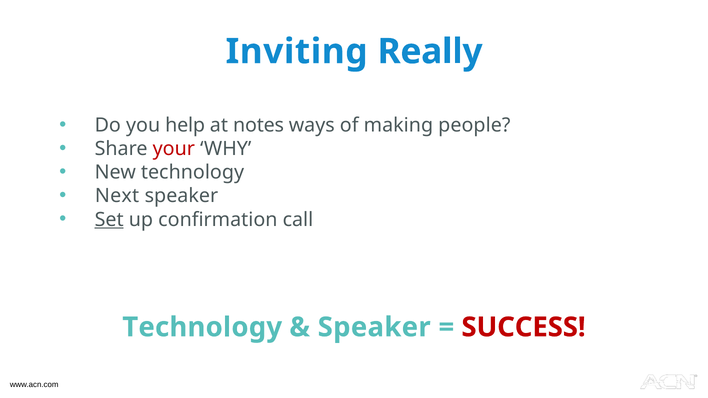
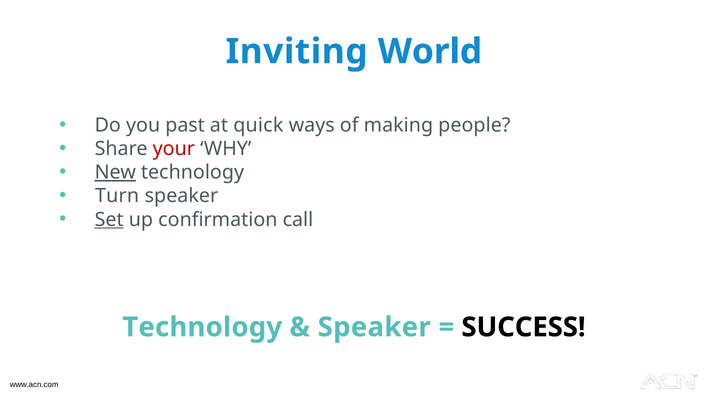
Really: Really -> World (430, 52)
help: help -> past (185, 125)
notes: notes -> quick (258, 125)
New underline: none -> present (115, 172)
Next: Next -> Turn (117, 196)
SUCCESS colour: red -> black (524, 327)
